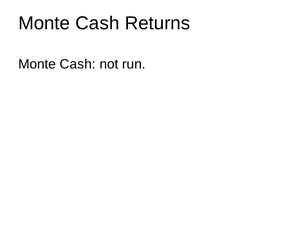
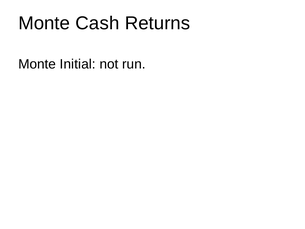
Cash: Cash -> Initial (78, 64)
